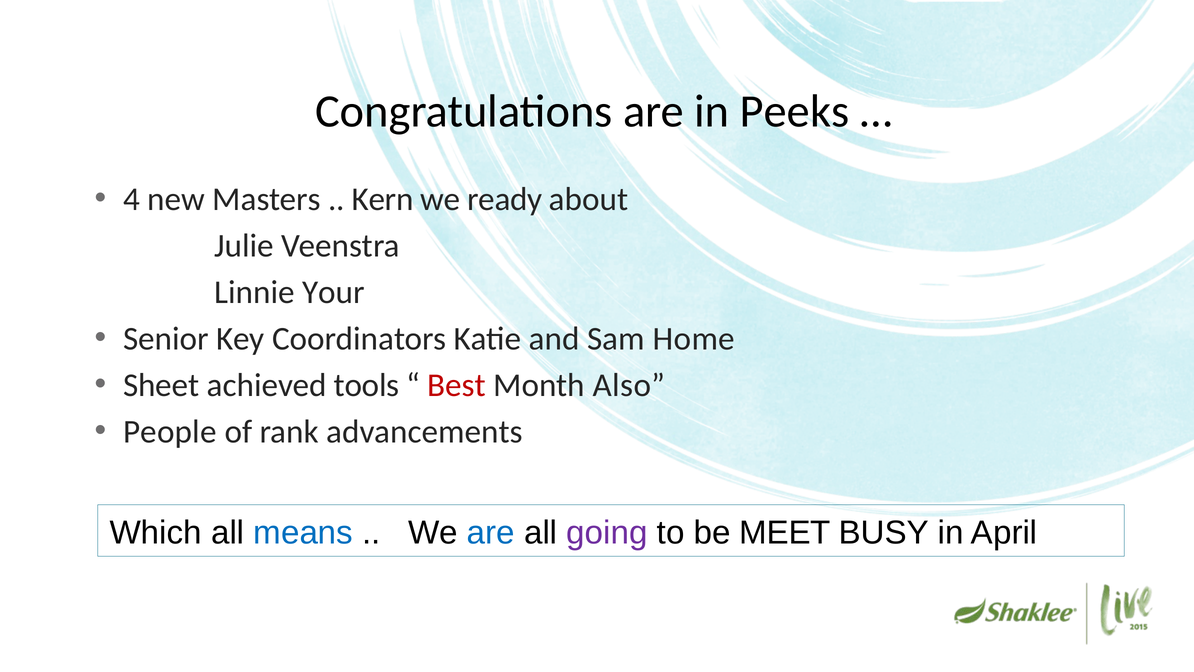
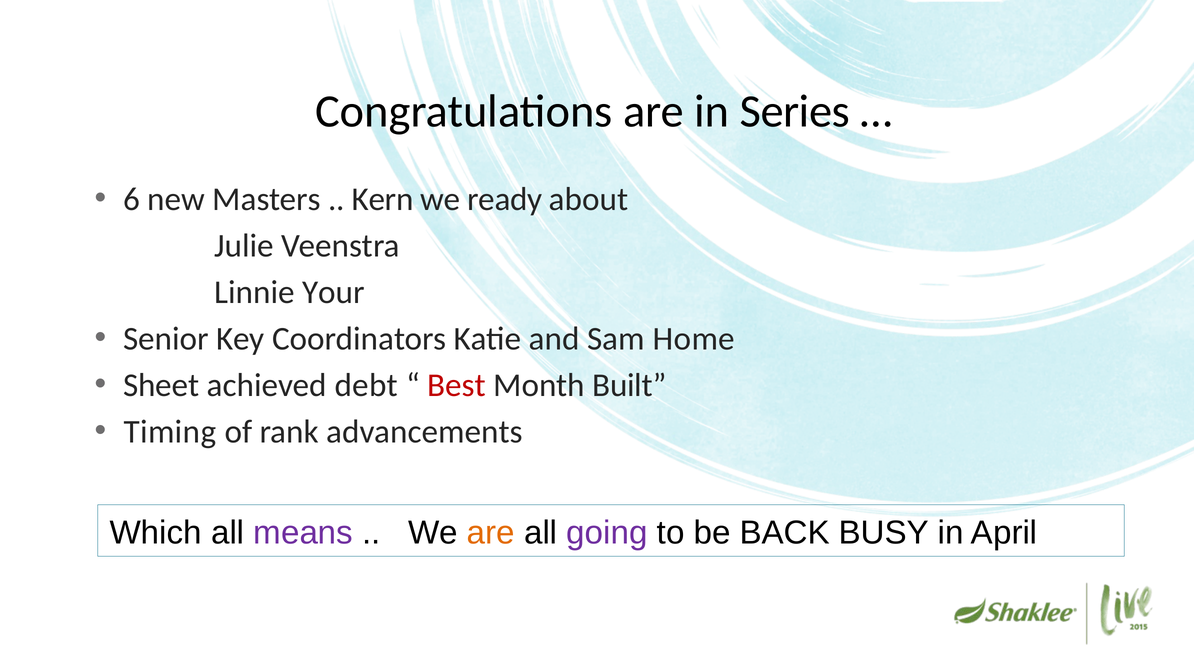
Peeks: Peeks -> Series (795, 111)
4: 4 -> 6 (131, 199)
tools: tools -> debt (366, 385)
Also: Also -> Built (629, 385)
People: People -> Timing (170, 431)
means colour: blue -> purple (303, 533)
are colour: blue -> orange (491, 533)
MEET: MEET -> BACK (785, 533)
